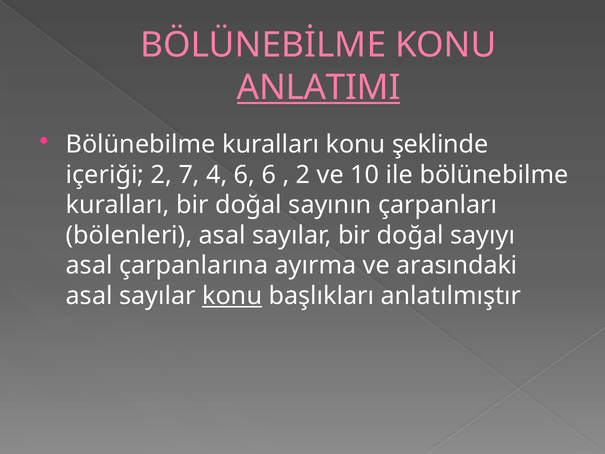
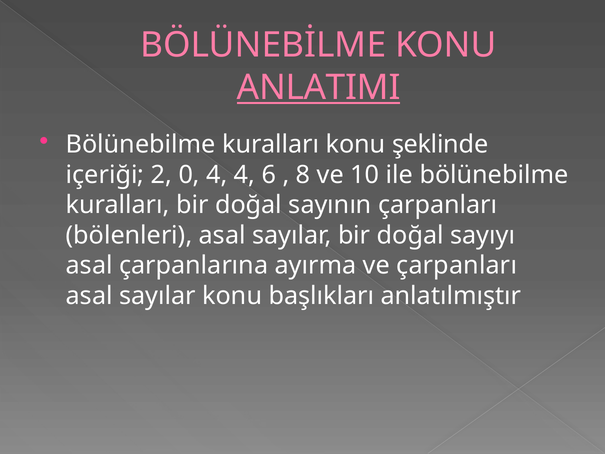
7: 7 -> 0 (189, 175)
4 6: 6 -> 4 (245, 175)
2: 2 -> 8 (303, 175)
ve arasındaki: arasındaki -> çarpanları (457, 265)
konu underline: present -> none (232, 296)
